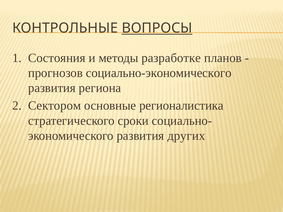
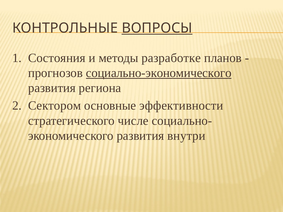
социально-экономического underline: none -> present (159, 73)
регионалистика: регионалистика -> эффективности (181, 106)
сроки: сроки -> числе (133, 121)
других: других -> внутри (186, 136)
